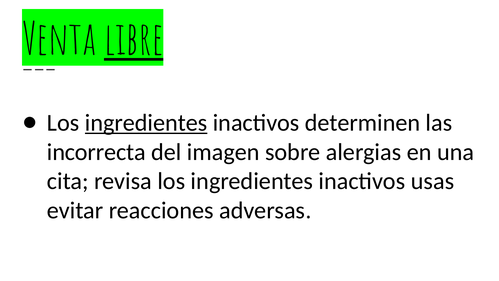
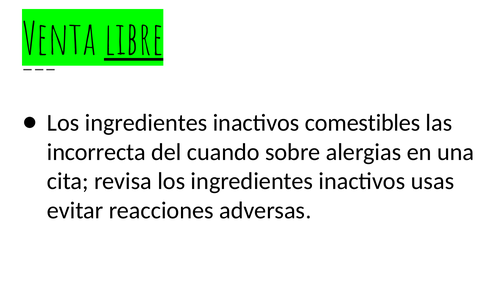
ingredientes underline: present -> none (146, 123)
determinen: determinen -> comestibles (363, 123)
imagen: imagen -> cuando (223, 152)
